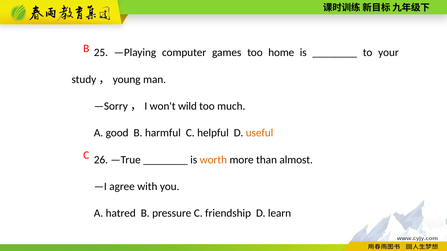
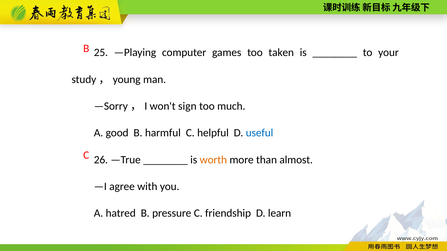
home: home -> taken (281, 53)
wild: wild -> sign (187, 106)
useful colour: orange -> blue (260, 133)
